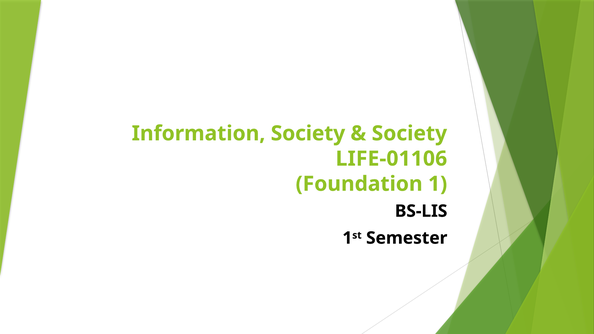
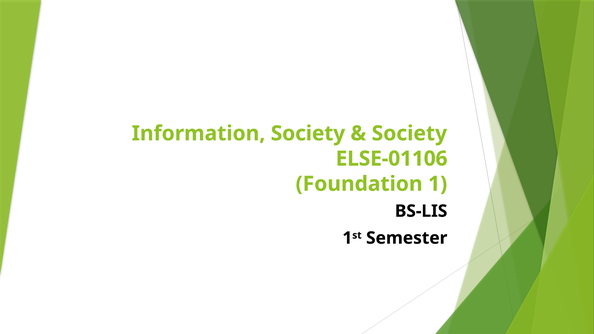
LIFE-01106: LIFE-01106 -> ELSE-01106 (392, 159)
